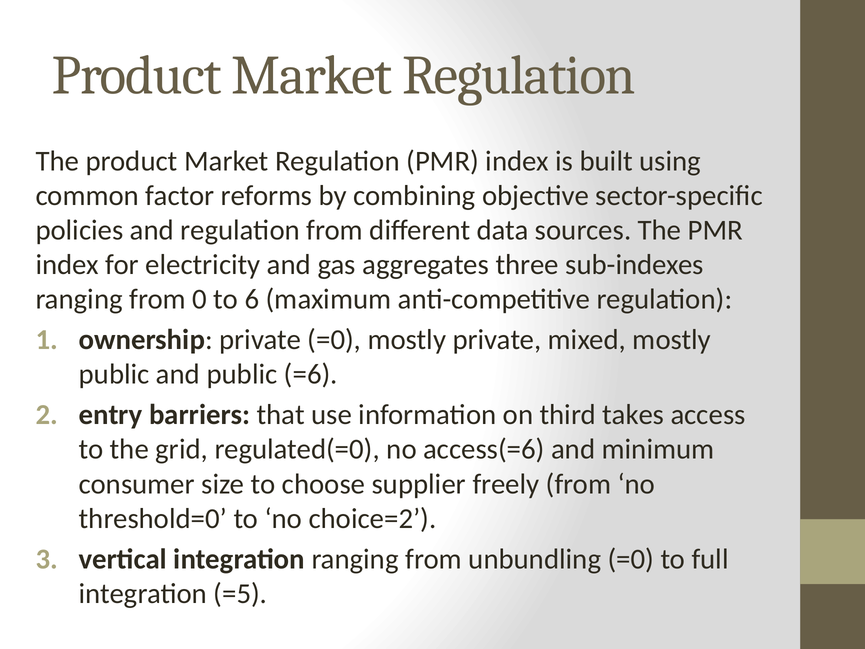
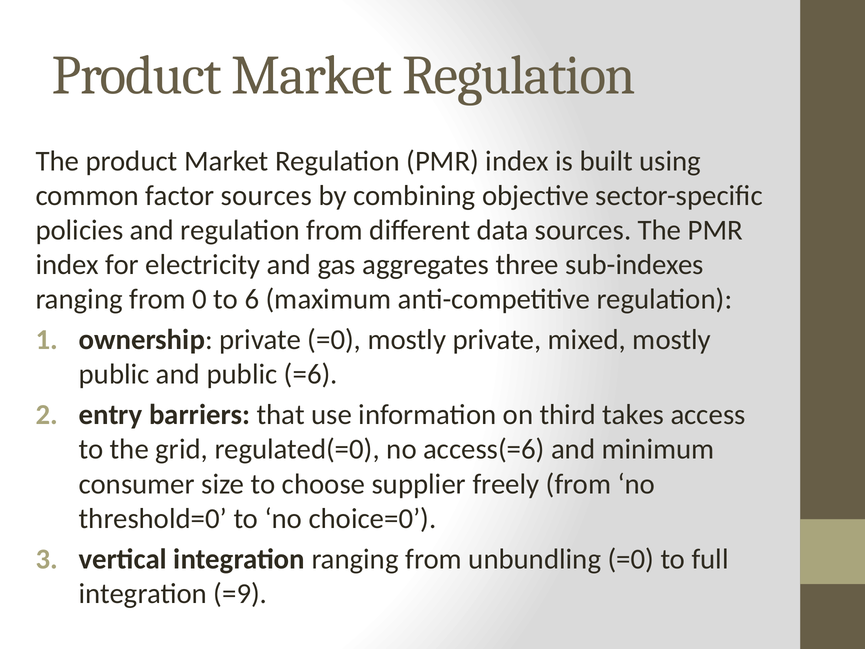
factor reforms: reforms -> sources (266, 196)
choice=2: choice=2 -> choice=0 (372, 518)
=5: =5 -> =9 (240, 593)
